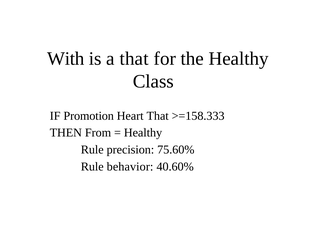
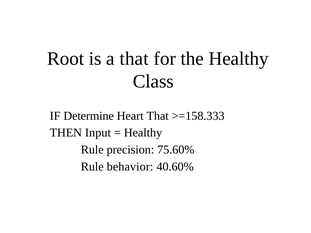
With: With -> Root (66, 59)
Promotion: Promotion -> Determine (89, 116)
From: From -> Input (98, 133)
